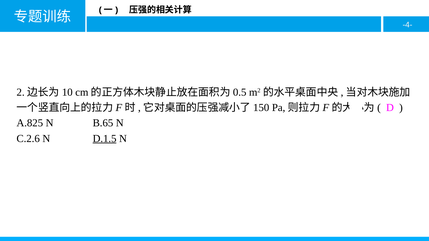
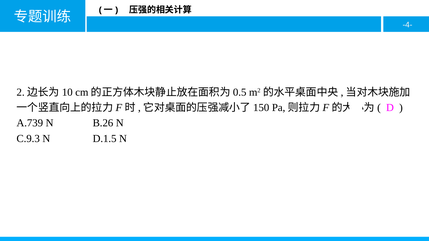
A.825: A.825 -> A.739 (30, 123)
B.65: B.65 -> B.26 (103, 123)
C.2.6: C.2.6 -> C.9.3 (28, 139)
D.1.5 underline: present -> none (105, 139)
